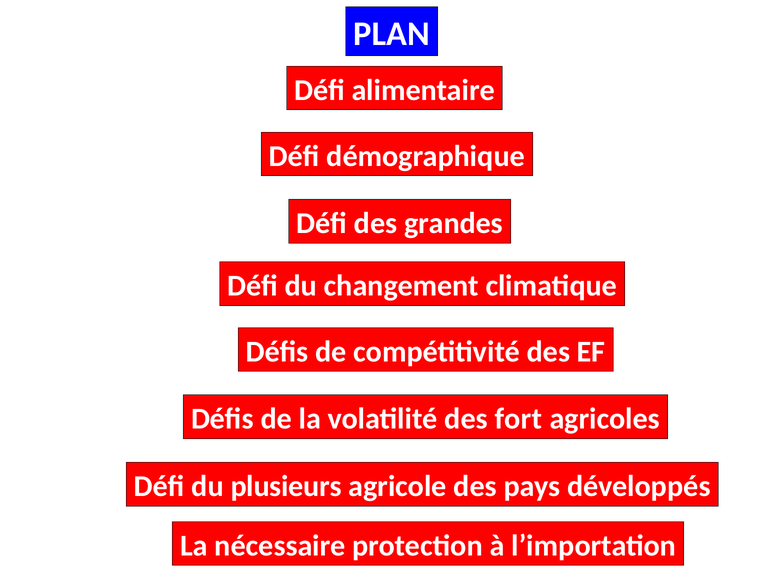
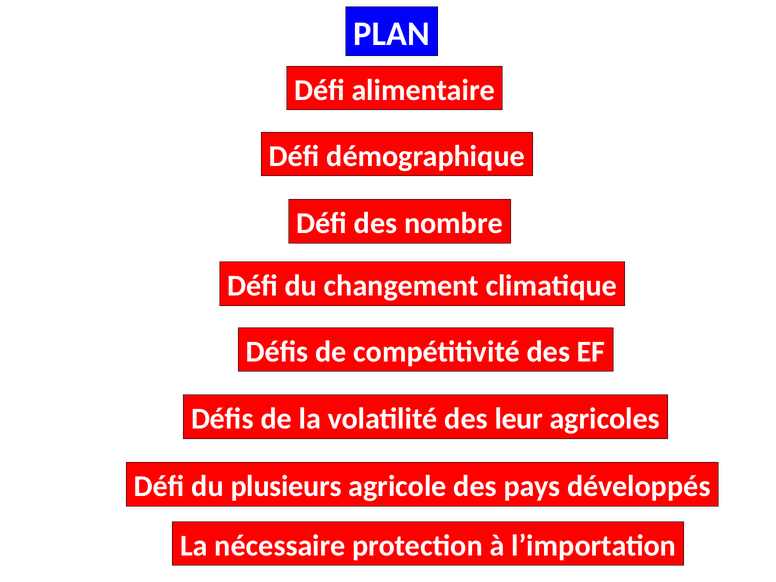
grandes: grandes -> nombre (454, 223)
fort: fort -> leur (519, 419)
